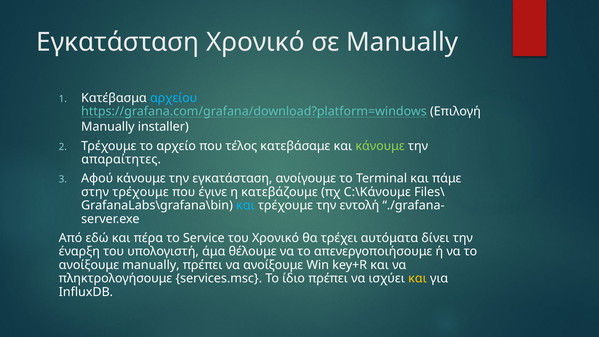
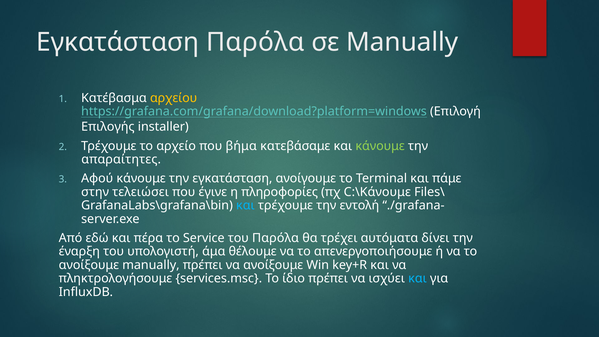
Εγκατάσταση Χρονικό: Χρονικό -> Παρόλα (255, 42)
αρχείου colour: light blue -> yellow (174, 98)
Manually: Manually -> Επιλογής (108, 127)
τέλος: τέλος -> βήμα (241, 146)
στην τρέχουμε: τρέχουμε -> τελειώσει (141, 192)
κατεβάζουμε: κατεβάζουμε -> πληροφορίες (280, 192)
του Χρονικό: Χρονικό -> Παρόλα (275, 238)
και colour: yellow -> light blue (418, 278)
